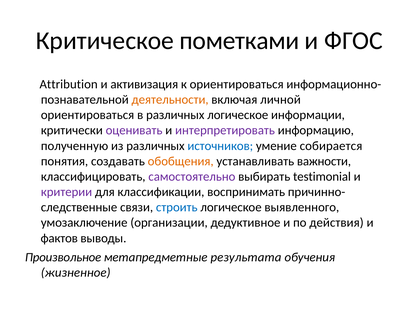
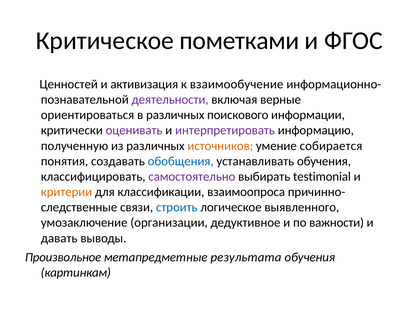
Attribution: Attribution -> Ценностей (69, 84)
к ориентироваться: ориентироваться -> взаимообучение (237, 84)
деятельности colour: orange -> purple (170, 99)
личной: личной -> верные (281, 99)
различных логическое: логическое -> поискового (238, 115)
источников colour: blue -> orange (220, 145)
обобщения colour: orange -> blue (181, 161)
устанавливать важности: важности -> обучения (324, 161)
критерии colour: purple -> orange (66, 192)
воспринимать: воспринимать -> взаимоопроса (246, 192)
действия: действия -> важности (337, 222)
фактов: фактов -> давать (59, 238)
жизненное: жизненное -> картинкам (76, 272)
